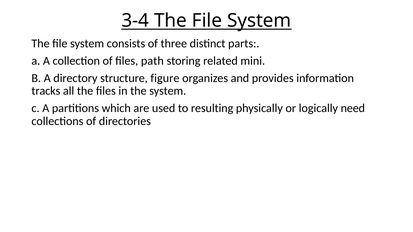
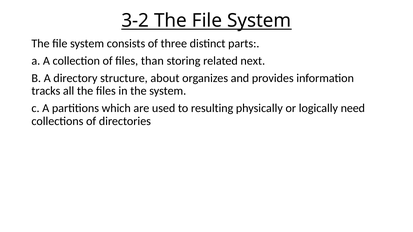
3-4: 3-4 -> 3-2 (135, 20)
path: path -> than (152, 61)
mini: mini -> next (253, 61)
figure: figure -> about (165, 78)
